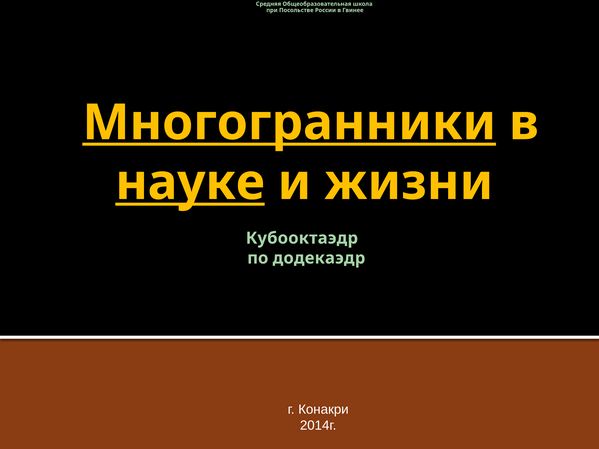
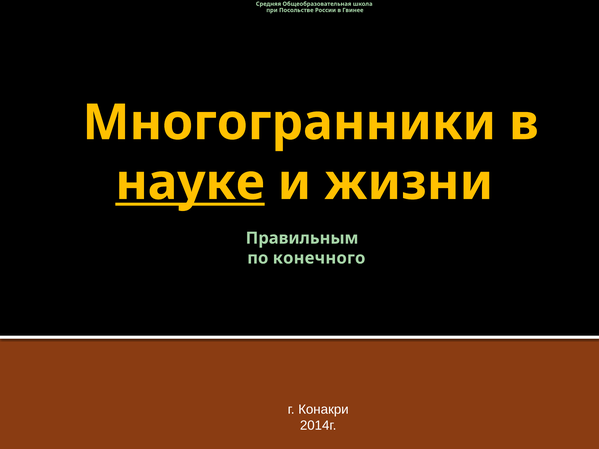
Многогранники underline: present -> none (289, 123)
Кубооктаэдр: Кубооктаэдр -> Правильным (302, 238)
додекаэдр: додекаэдр -> конечного (319, 258)
